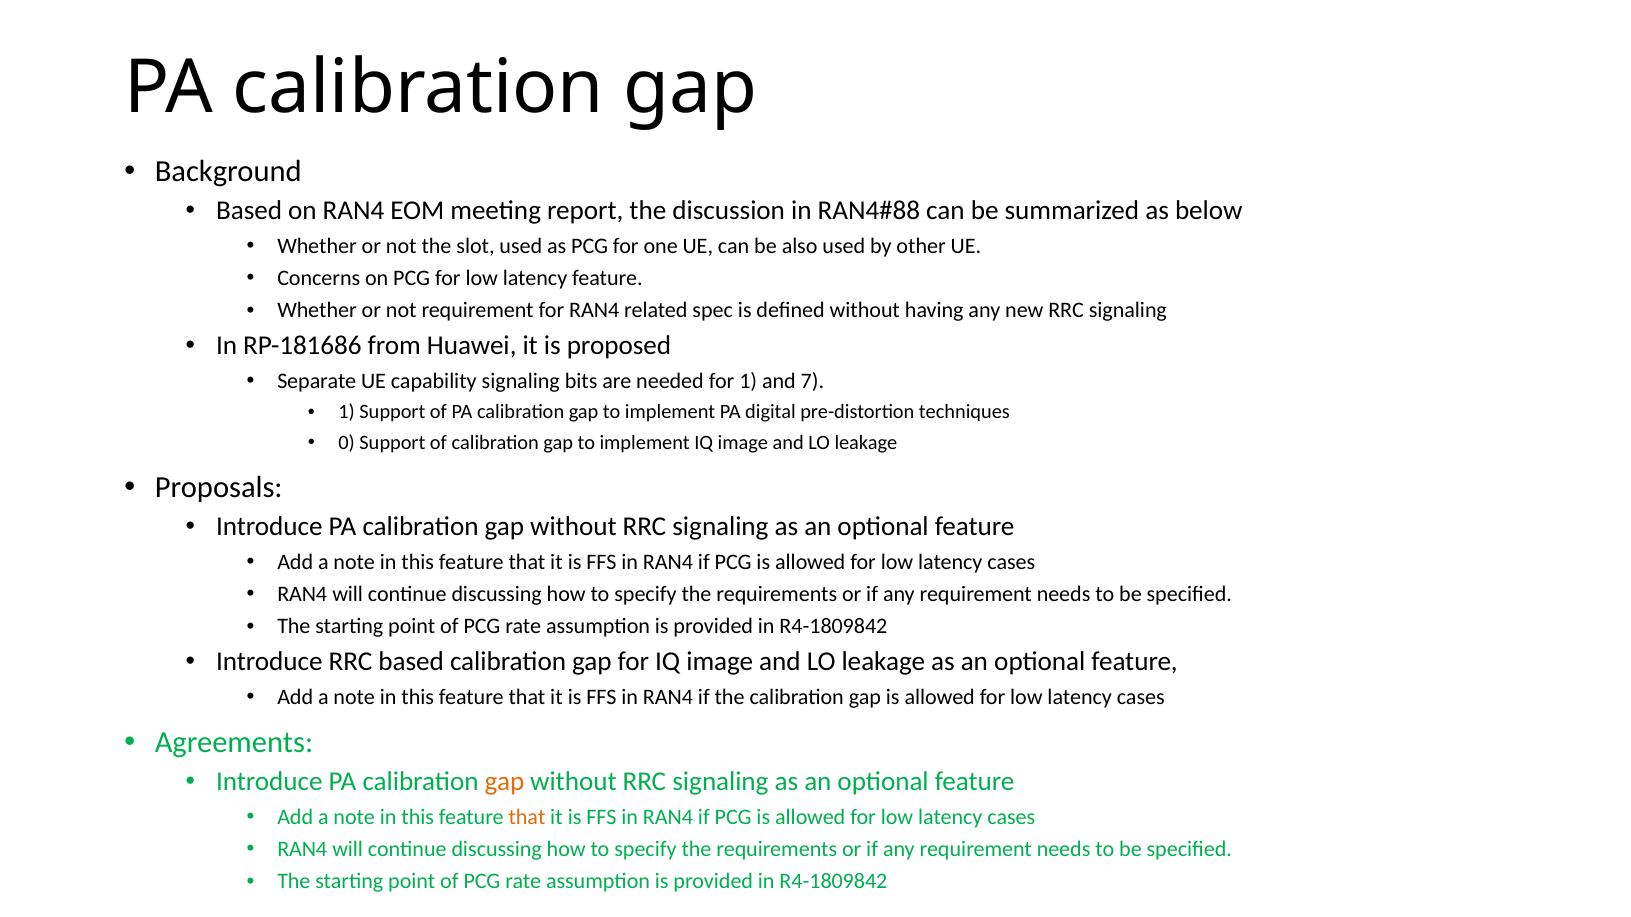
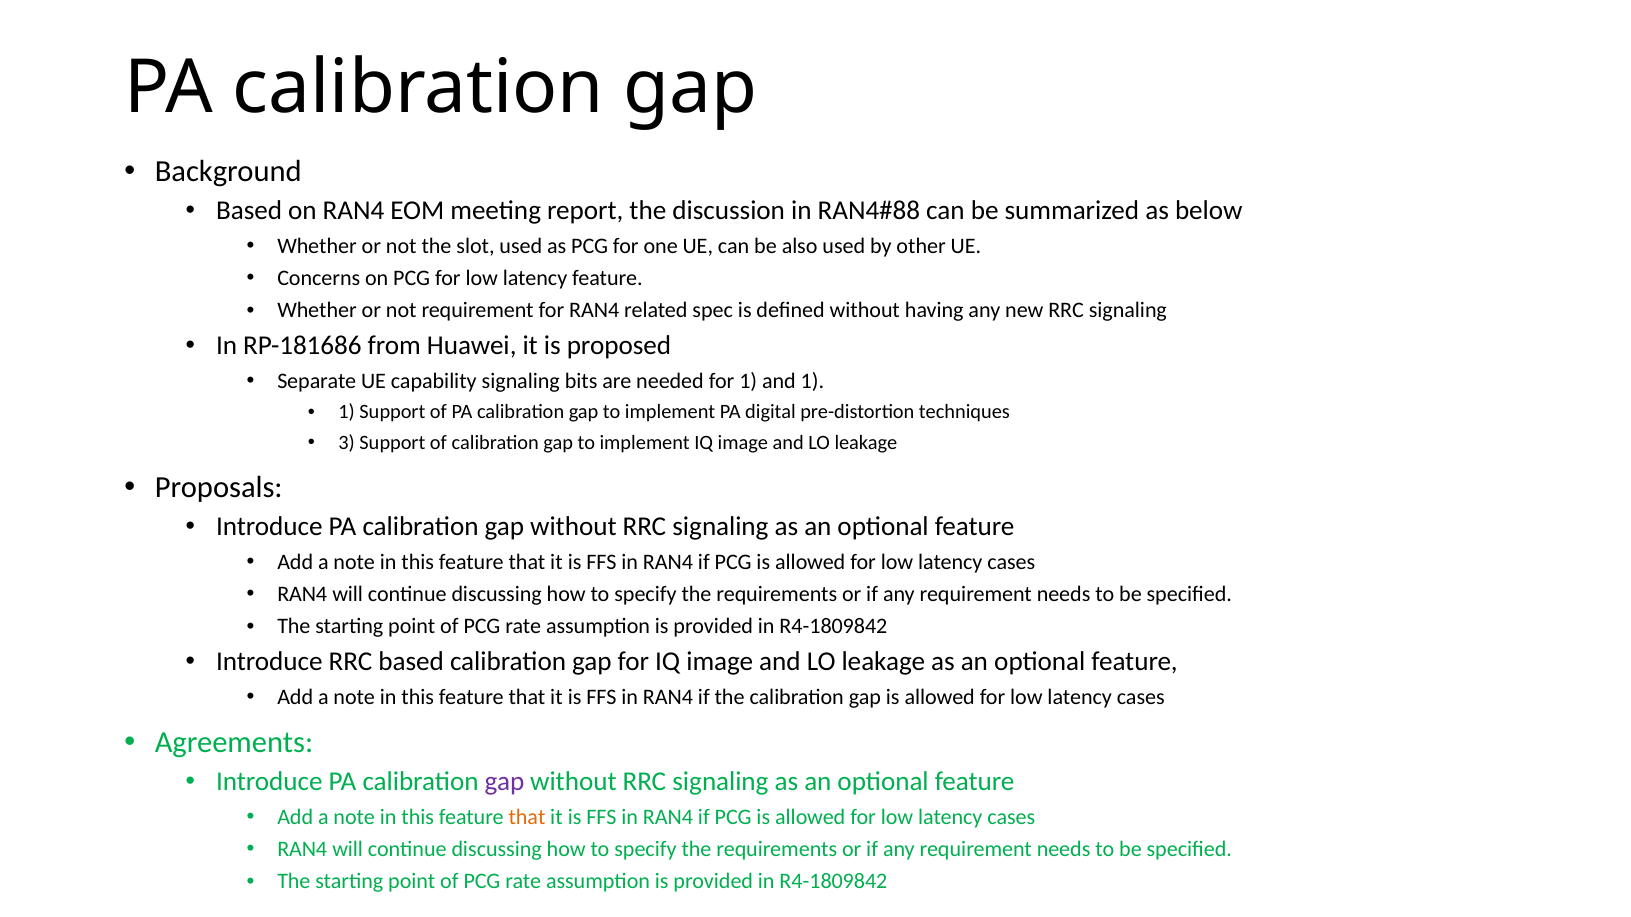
and 7: 7 -> 1 (812, 381)
0: 0 -> 3 (347, 443)
gap colour: orange -> purple (504, 782)
